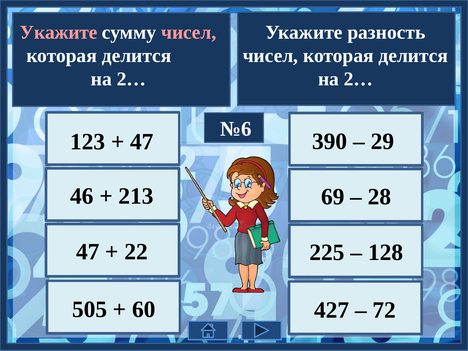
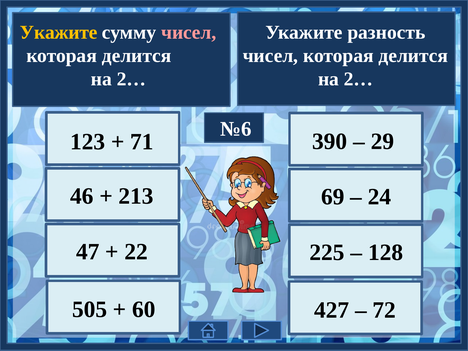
Укажите colour: pink -> yellow (59, 32)
47: 47 -> 71 (142, 142)
28: 28 -> 24 (380, 197)
